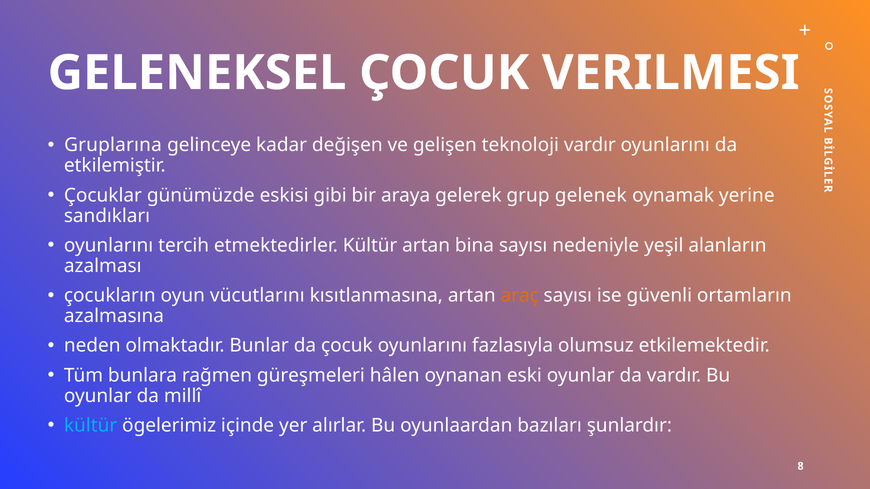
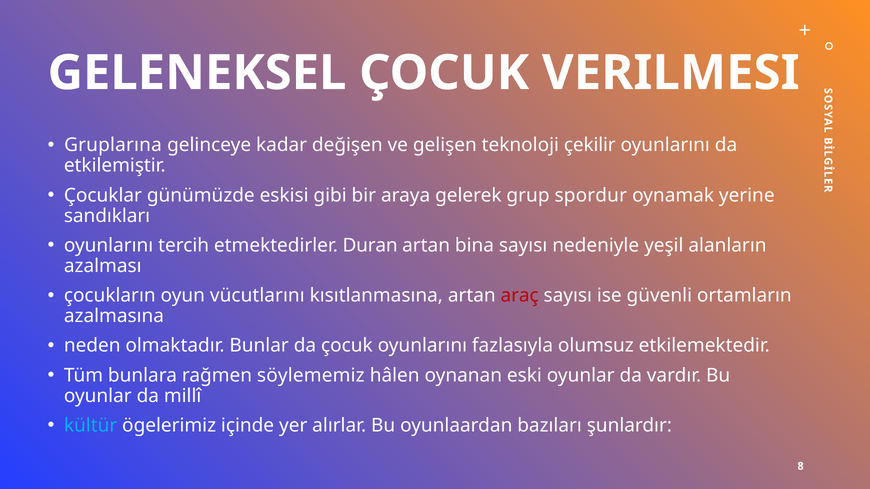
teknoloji vardır: vardır -> çekilir (590, 145)
gelenek: gelenek -> spordur (591, 195)
etmektedirler Kültür: Kültür -> Duran (370, 246)
araç colour: orange -> red (520, 296)
güreşmeleri: güreşmeleri -> söylememiz (311, 376)
